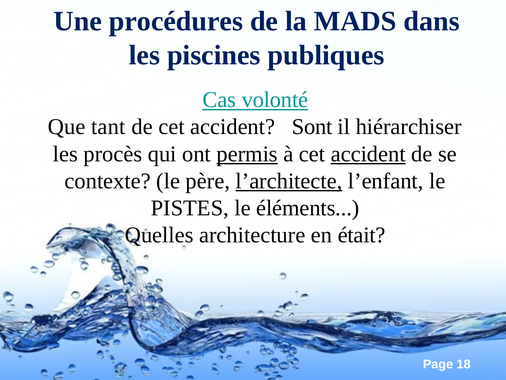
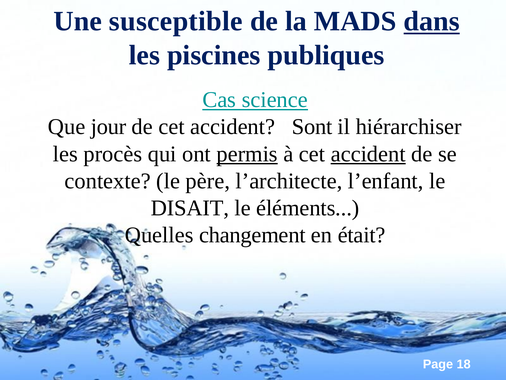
procédures: procédures -> susceptible (176, 21)
dans underline: none -> present (432, 21)
volonté: volonté -> science (275, 100)
tant: tant -> jour (109, 127)
l’architecte underline: present -> none (289, 181)
PISTES: PISTES -> DISAIT (190, 208)
architecture: architecture -> changement (252, 235)
